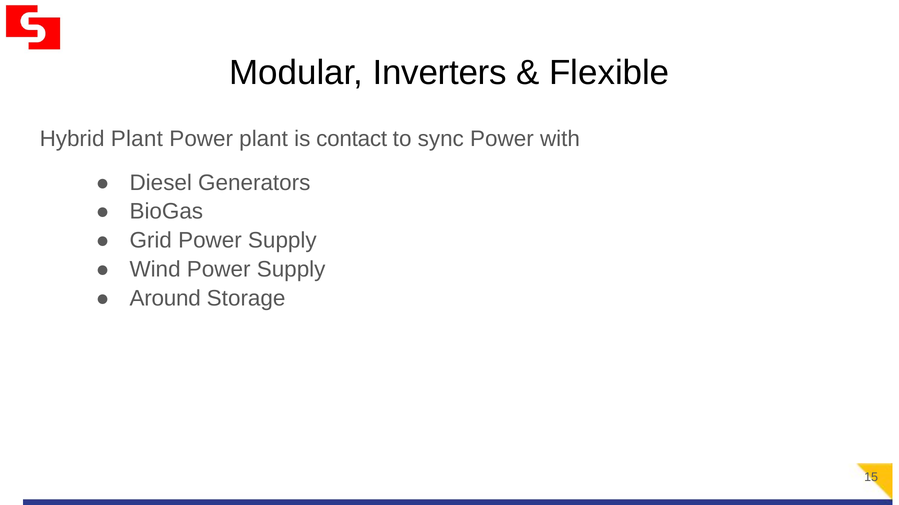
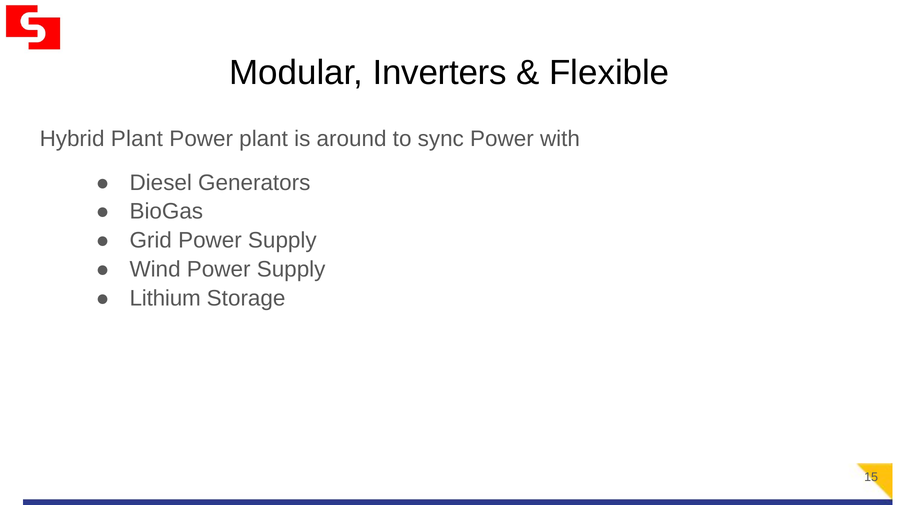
contact: contact -> around (352, 139)
Around: Around -> Lithium (165, 299)
